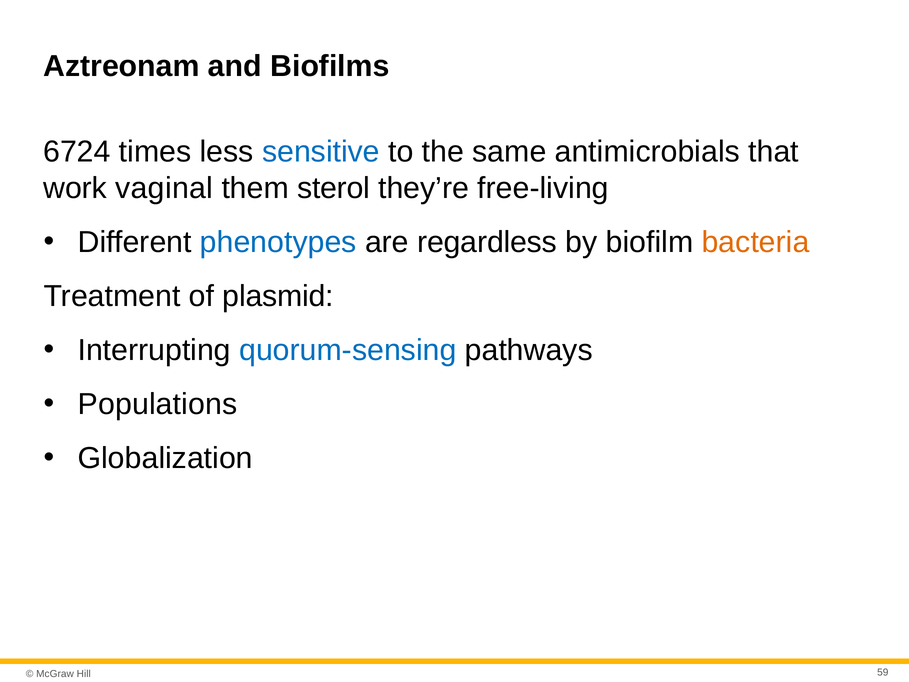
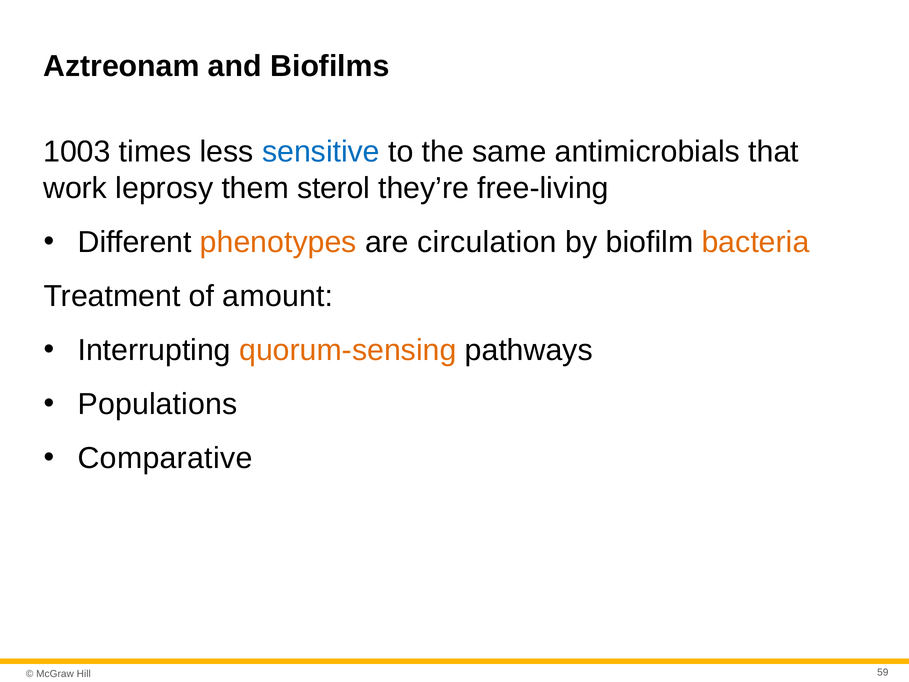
6724: 6724 -> 1003 (77, 152)
vaginal: vaginal -> leprosy (164, 188)
phenotypes colour: blue -> orange (278, 242)
regardless: regardless -> circulation (487, 242)
plasmid: plasmid -> amount (278, 296)
quorum-sensing colour: blue -> orange (348, 350)
Globalization: Globalization -> Comparative (165, 458)
